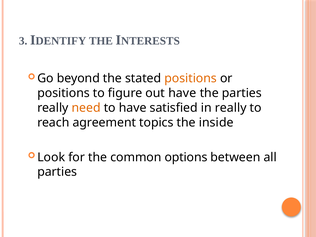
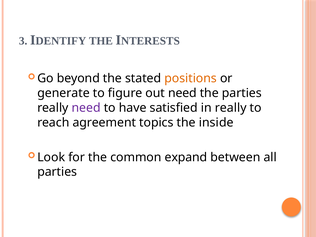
positions: positions -> generate (64, 93)
out have: have -> need (182, 93)
need colour: orange -> purple (86, 108)
options: options -> expand (186, 157)
